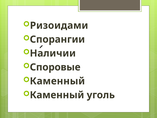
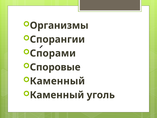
Ризоидами: Ризоидами -> Организмы (59, 25)
Наличии: Наличии -> Спорами (53, 53)
